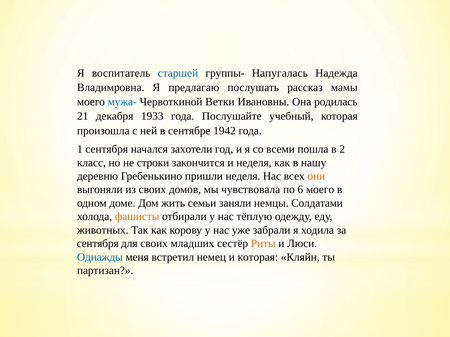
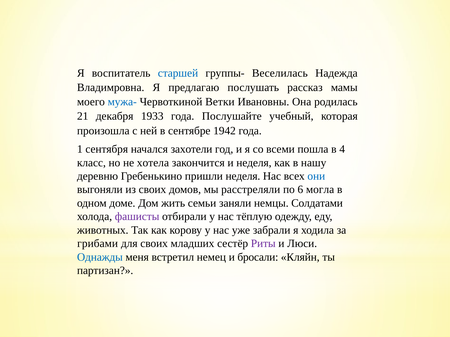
Напугалась: Напугалась -> Веселилась (280, 73)
2: 2 -> 4 (342, 149)
строки: строки -> хотела (153, 163)
они colour: orange -> blue (316, 176)
чувствовала: чувствовала -> расстреляли (251, 190)
6 моего: моего -> могла (320, 190)
фашисты colour: orange -> purple (137, 217)
сентября: сентября -> грибами (98, 244)
Риты colour: orange -> purple (263, 244)
и которая: которая -> бросали (258, 257)
